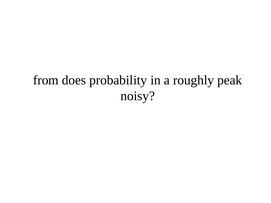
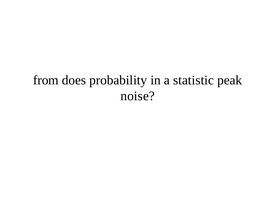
roughly: roughly -> statistic (194, 80)
noisy: noisy -> noise (138, 96)
